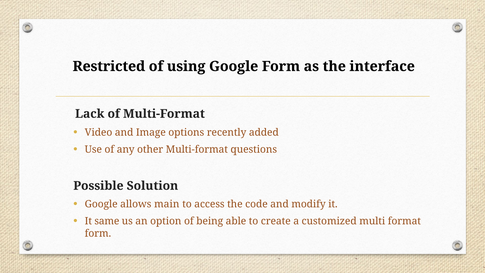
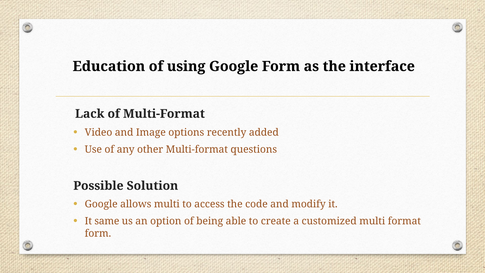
Restricted: Restricted -> Education (109, 66)
allows main: main -> multi (167, 204)
